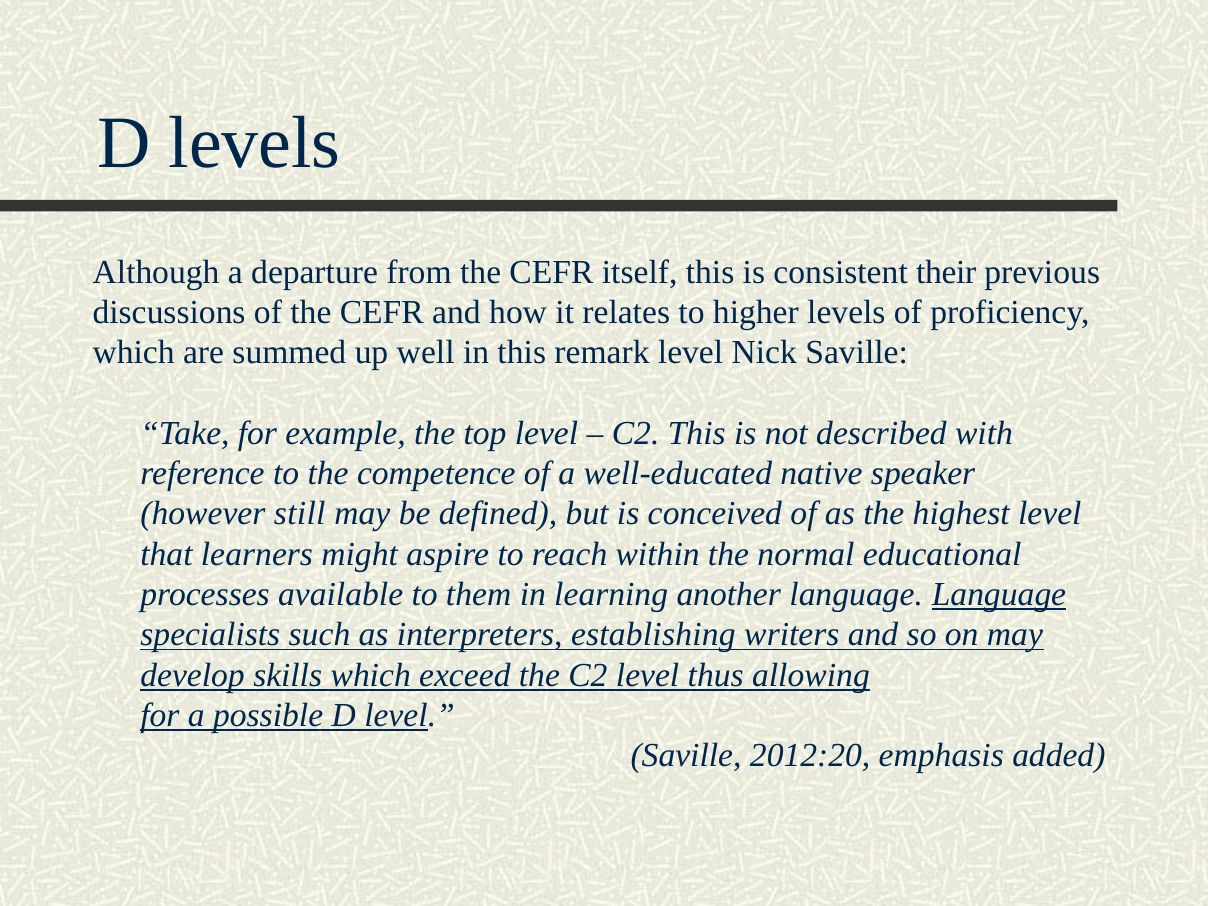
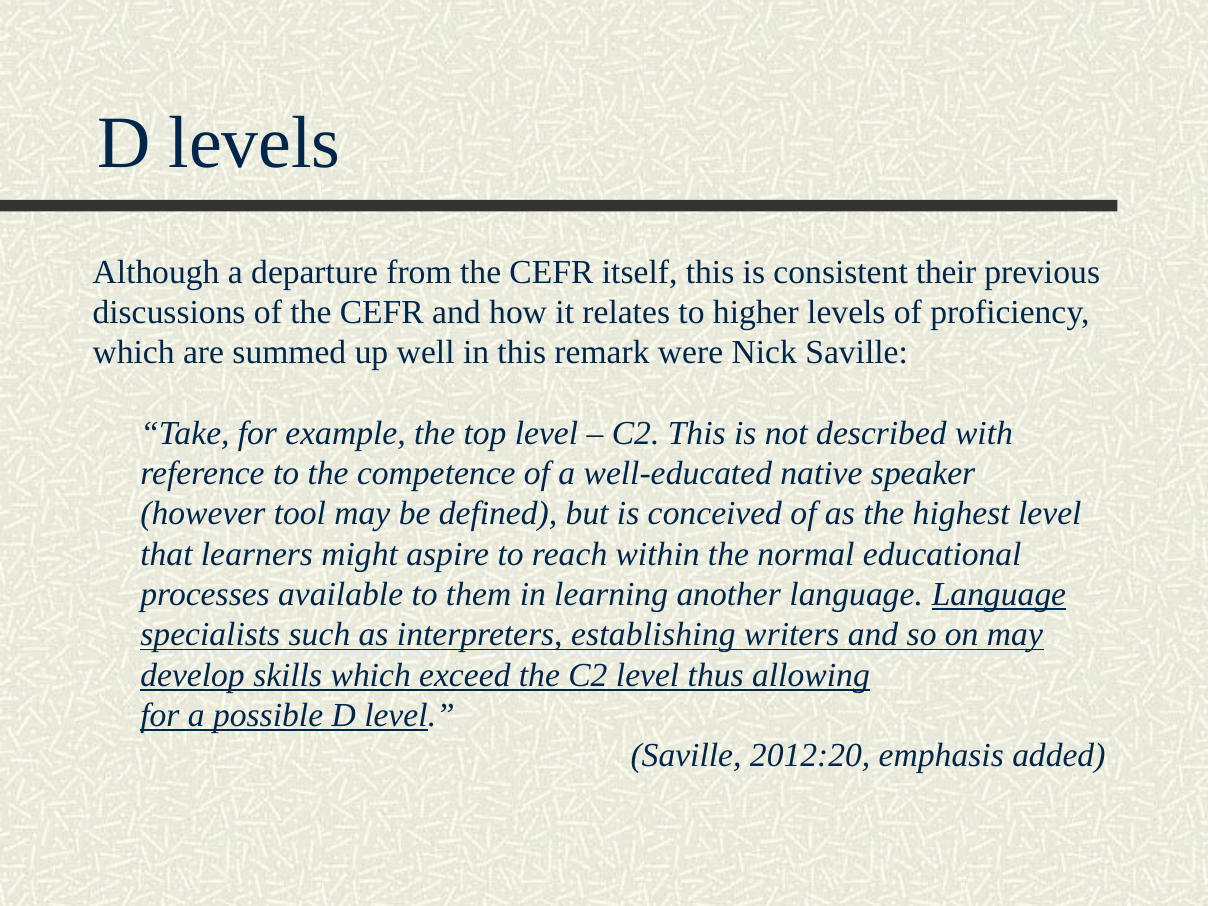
remark level: level -> were (691, 353)
still: still -> tool (300, 514)
